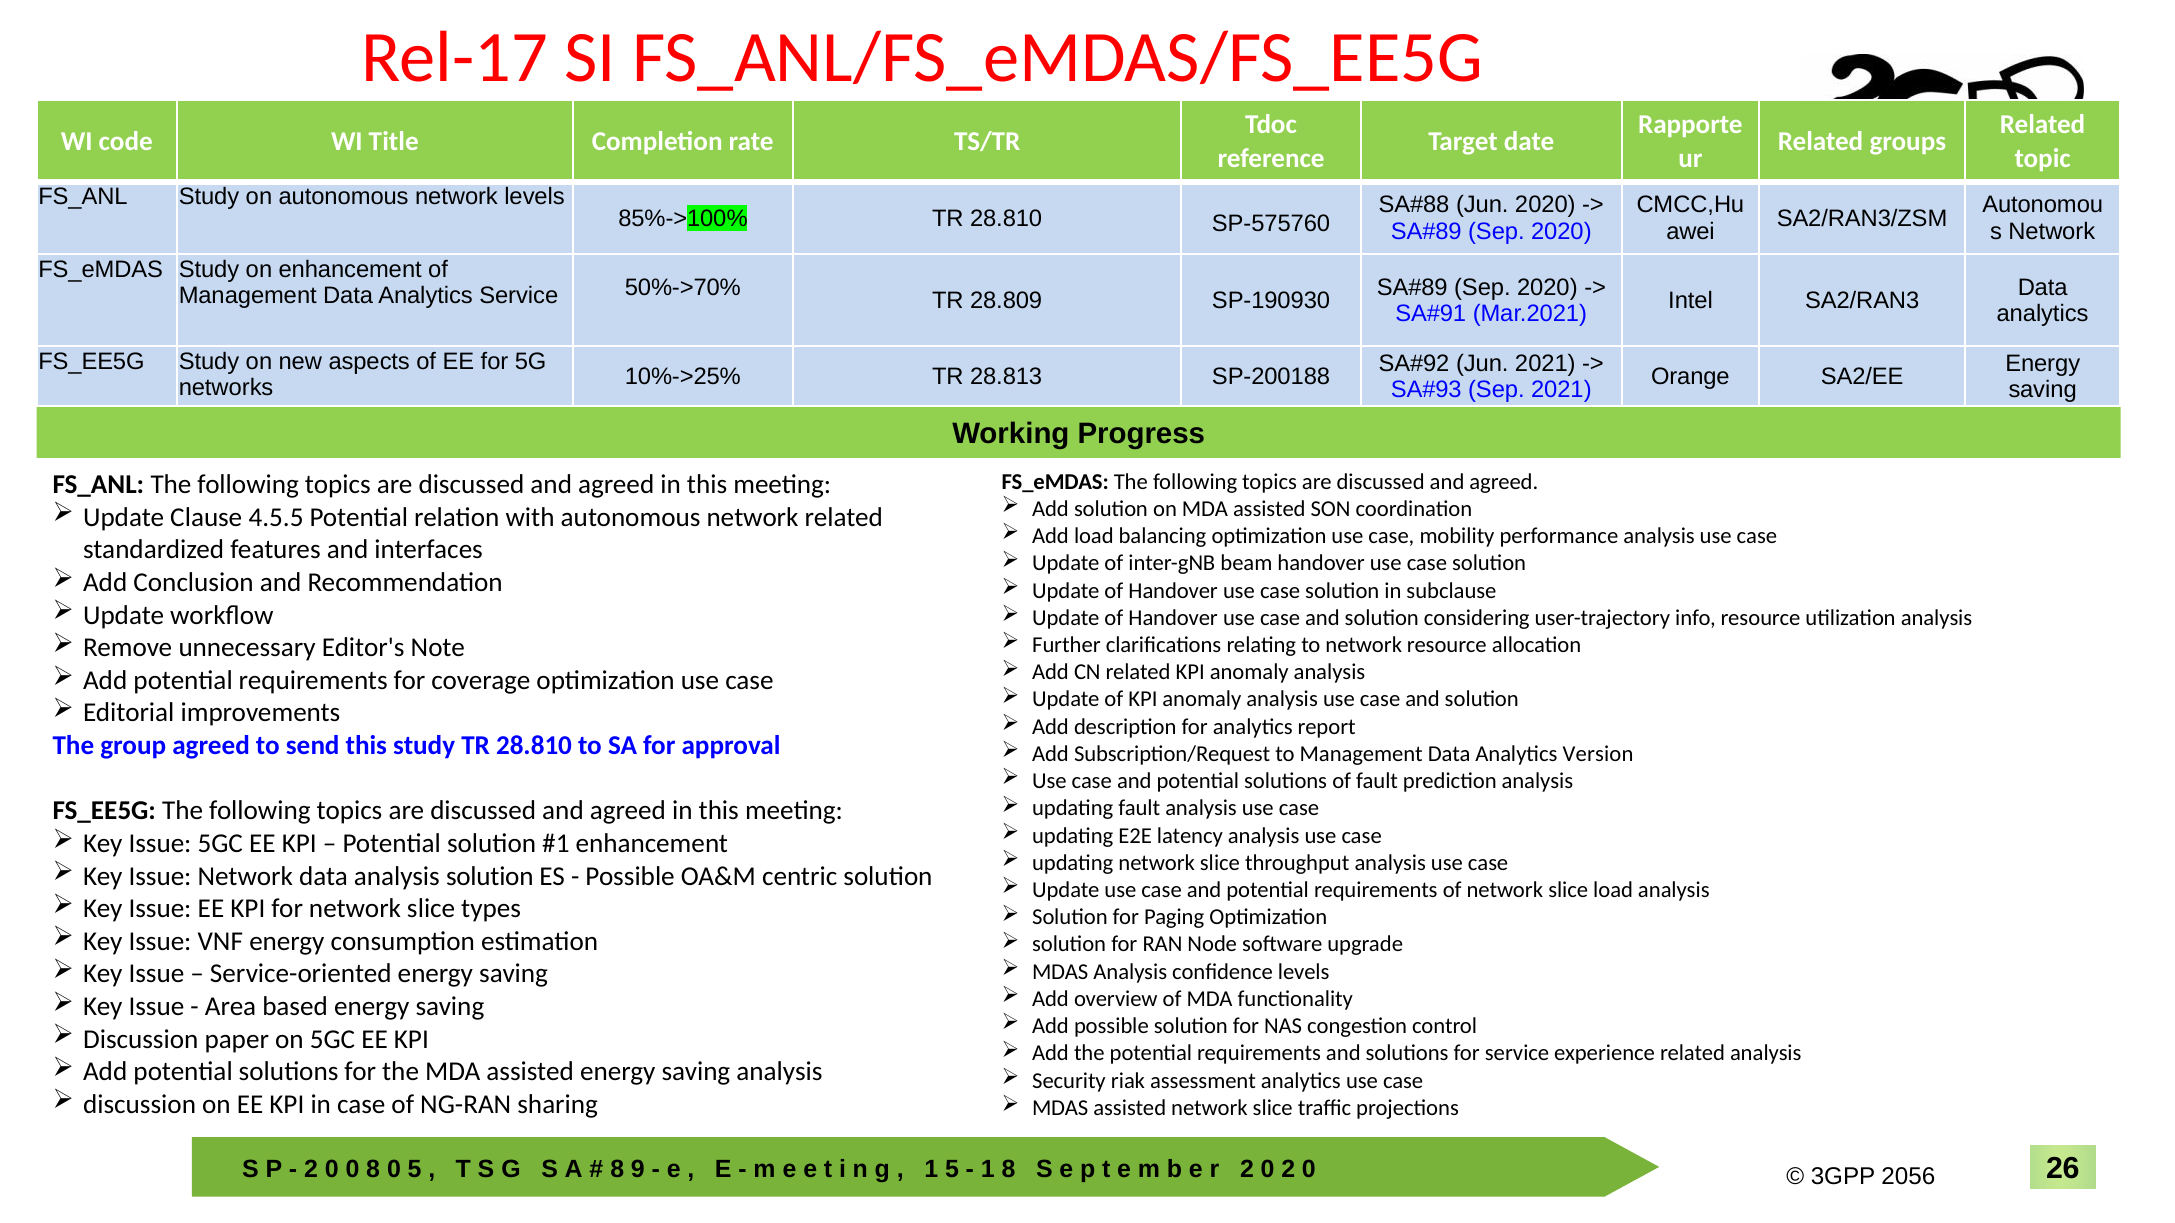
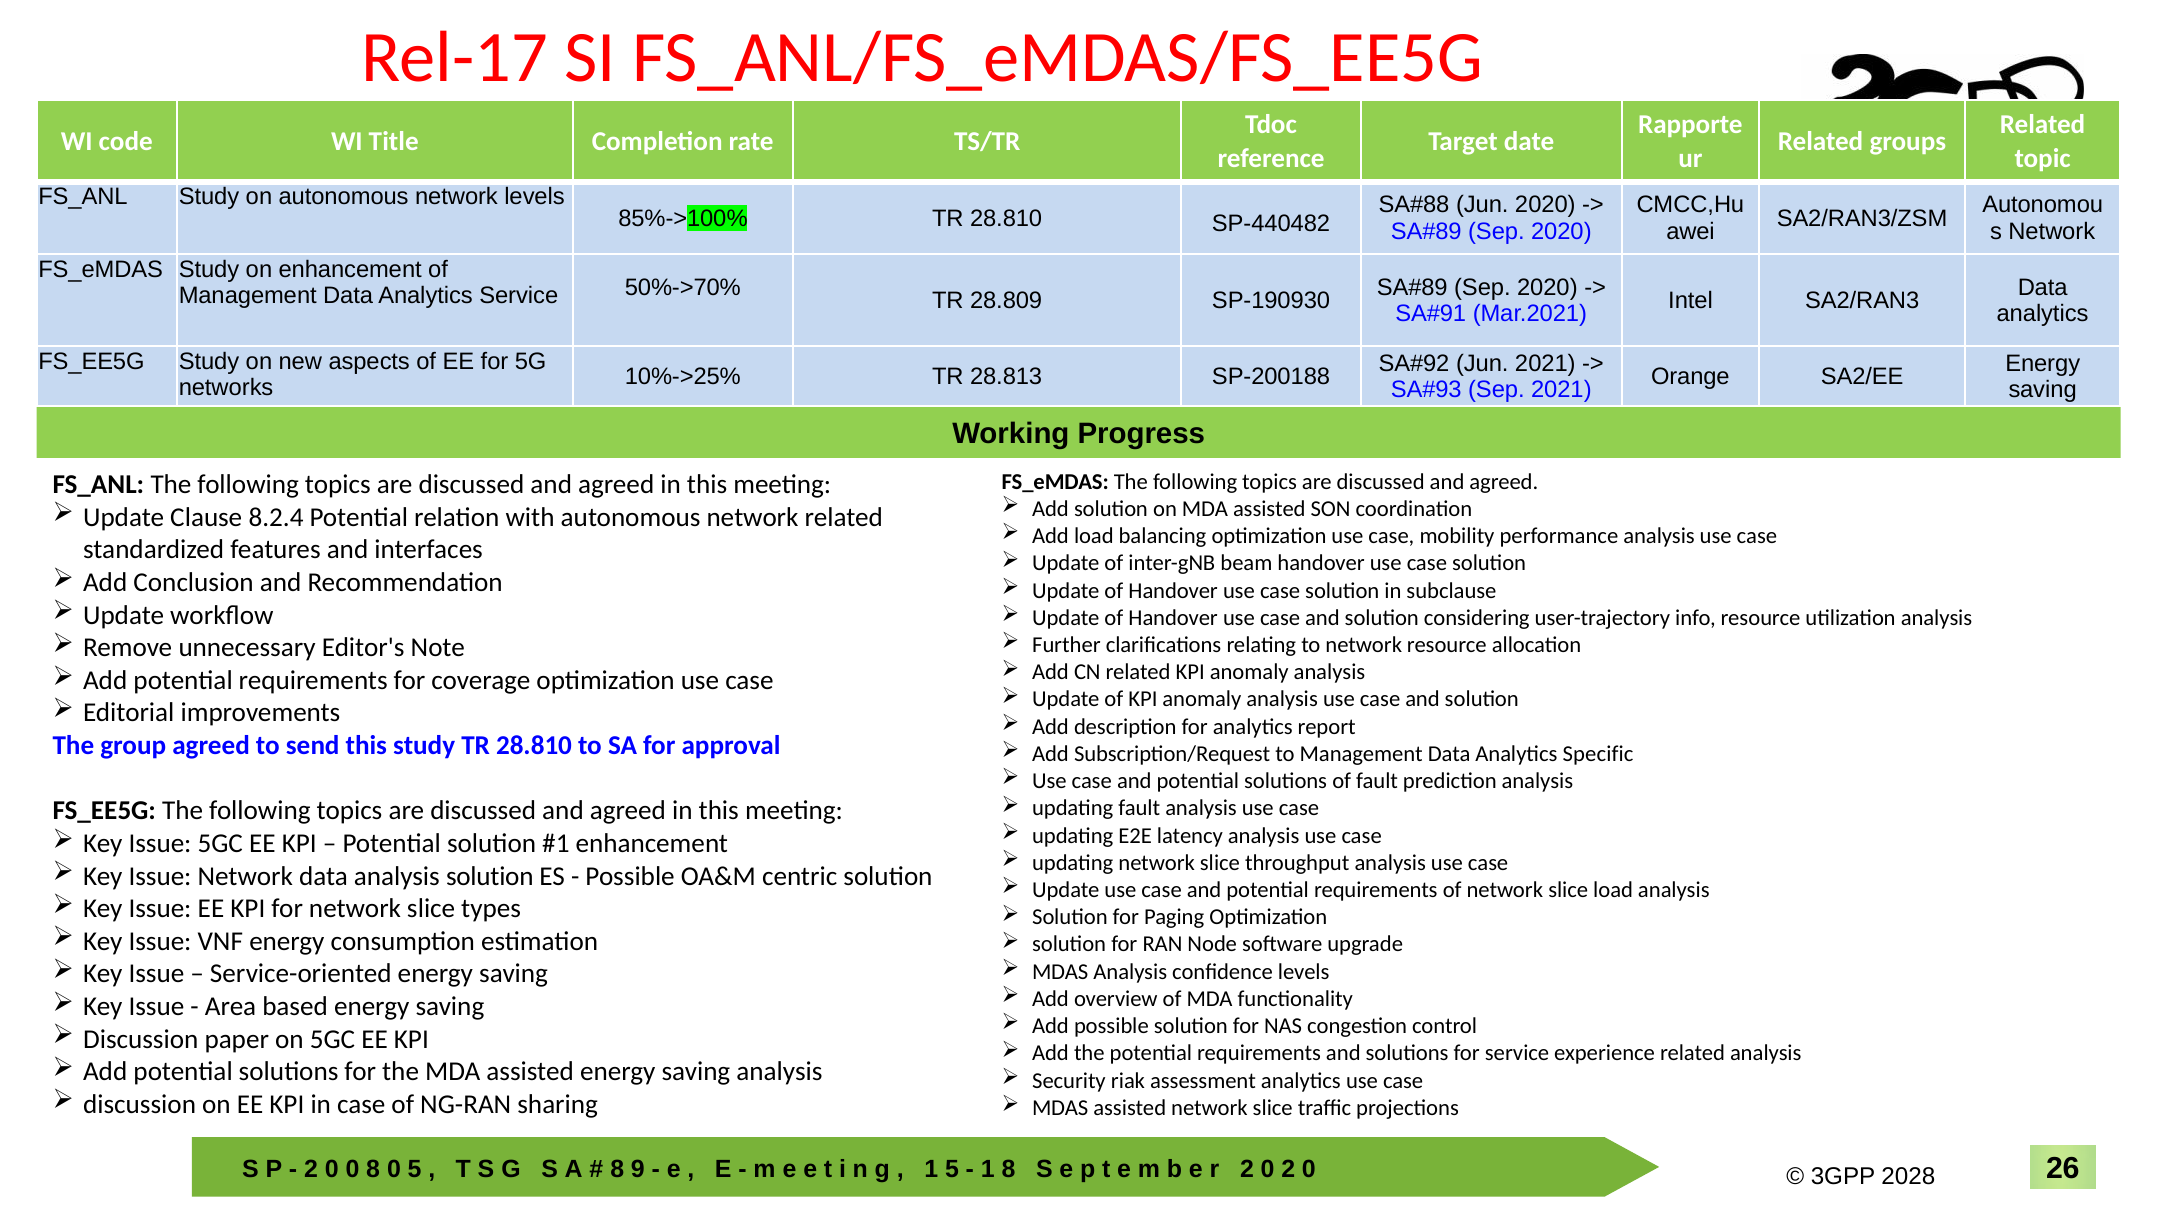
SP-575760: SP-575760 -> SP-440482 (1271, 223)
4.5.5: 4.5.5 -> 8.2.4 (276, 518)
Version: Version -> Specific (1598, 754)
2056: 2056 -> 2028 (1908, 1177)
